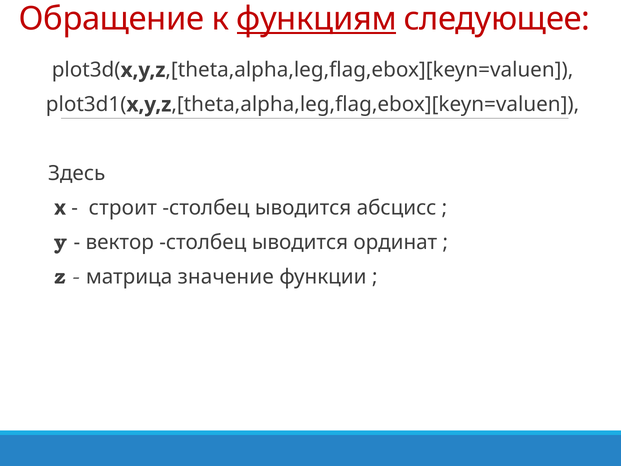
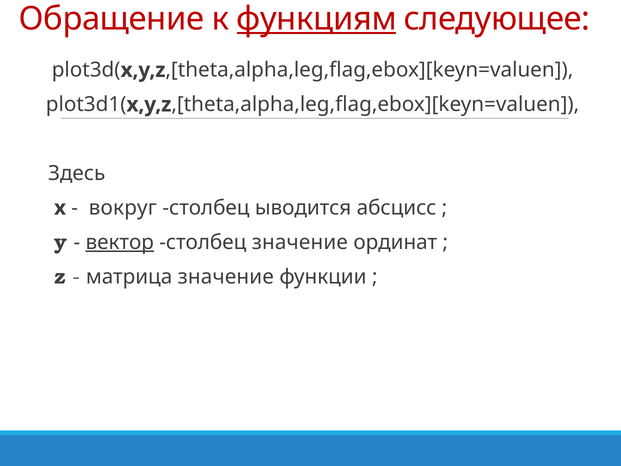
строит: строит -> вокруг (123, 208)
вектор underline: none -> present (120, 242)
ыводится: ыводится -> значение (300, 242)
